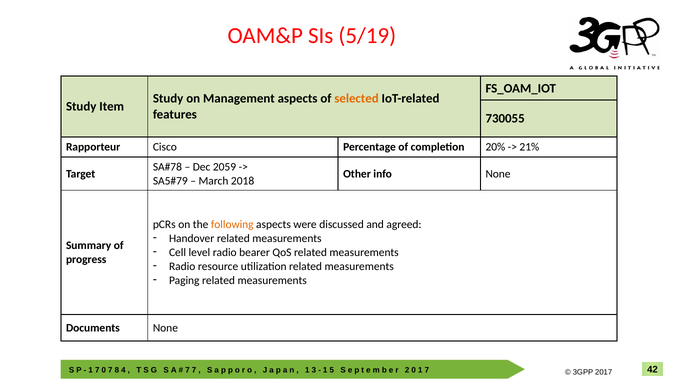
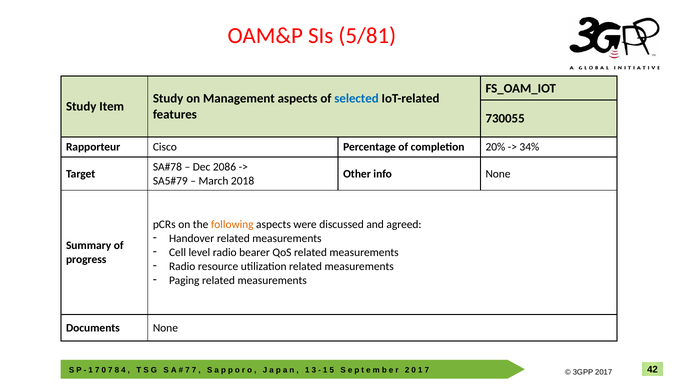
5/19: 5/19 -> 5/81 (367, 36)
selected colour: orange -> blue (356, 99)
21%: 21% -> 34% (529, 147)
2059: 2059 -> 2086 (224, 167)
